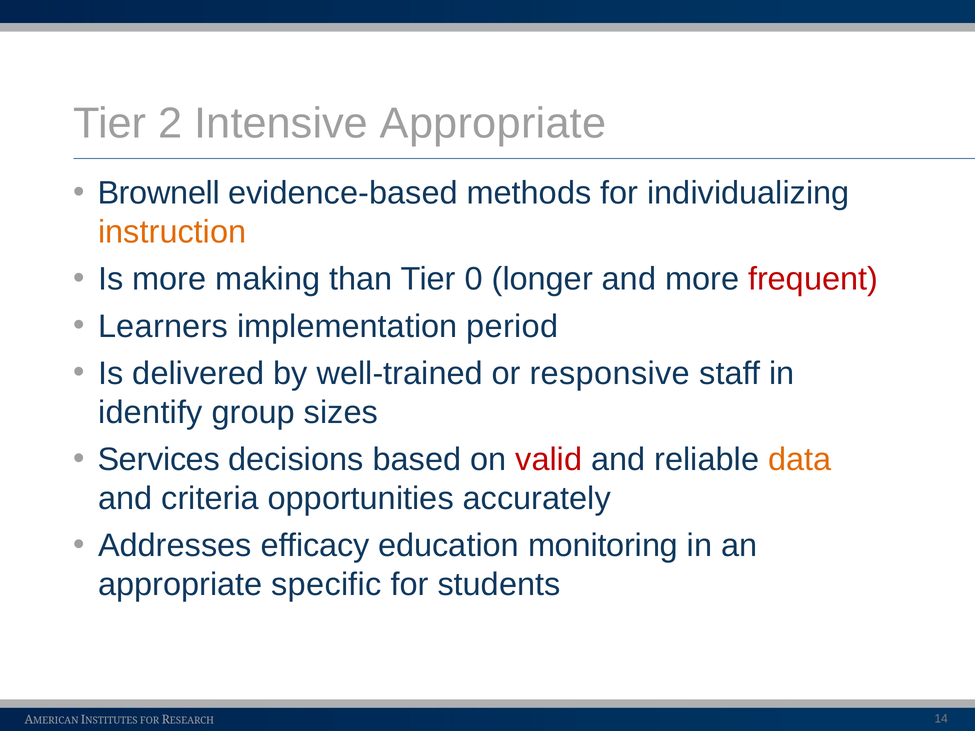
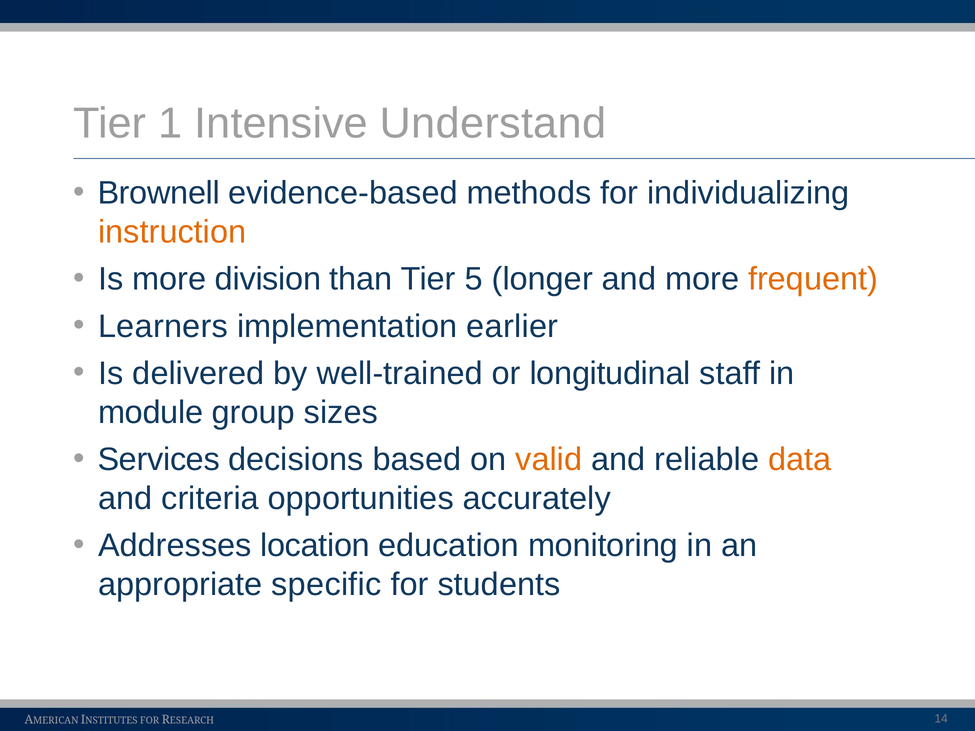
2: 2 -> 1 (170, 124)
Intensive Appropriate: Appropriate -> Understand (493, 124)
making: making -> division (268, 279)
0: 0 -> 5 (474, 279)
frequent colour: red -> orange (813, 279)
period: period -> earlier (512, 326)
responsive: responsive -> longitudinal (610, 374)
identify: identify -> module (151, 413)
valid colour: red -> orange (549, 460)
efficacy: efficacy -> location (315, 546)
